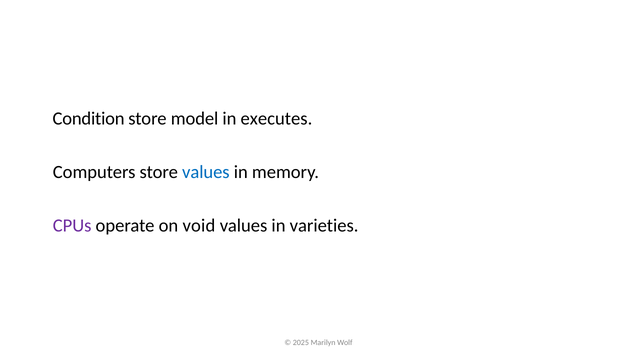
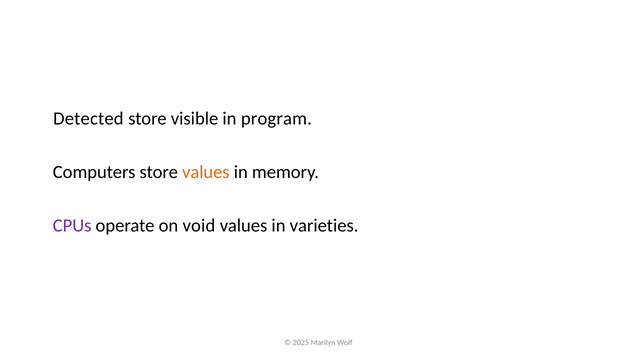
Condition: Condition -> Detected (88, 119)
model: model -> visible (195, 119)
executes: executes -> program (276, 119)
values colour: blue -> orange (206, 172)
